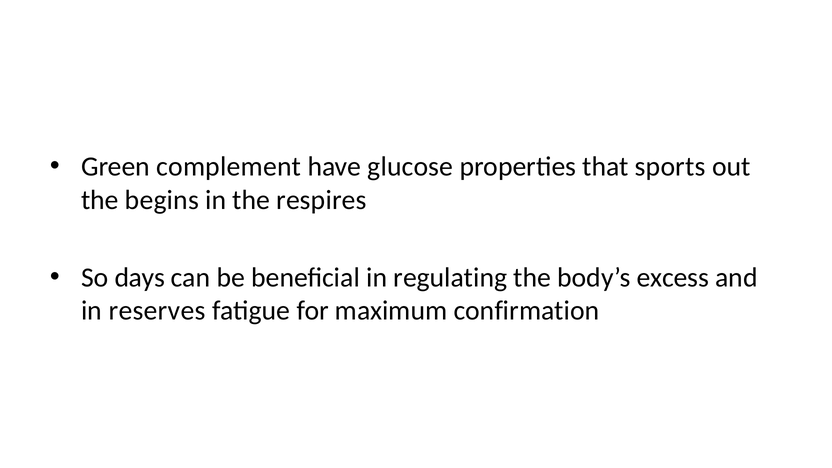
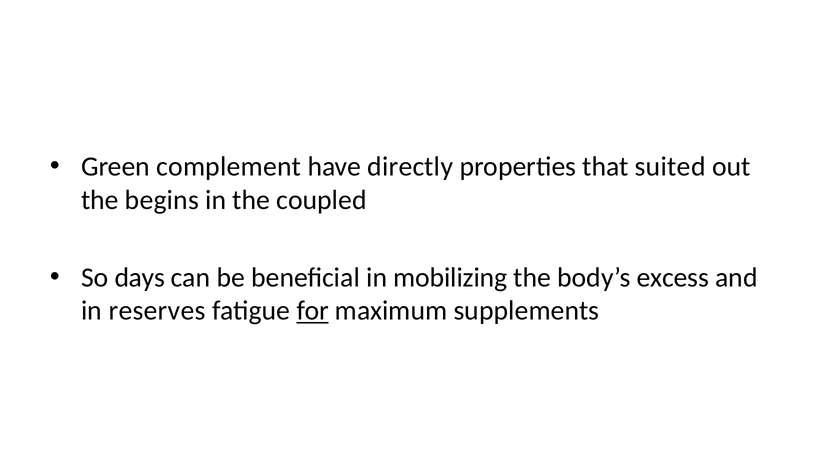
glucose: glucose -> directly (410, 167)
sports: sports -> suited (670, 167)
respires: respires -> coupled (321, 200)
regulating: regulating -> mobilizing (450, 278)
for underline: none -> present (313, 311)
confirmation: confirmation -> supplements (526, 311)
